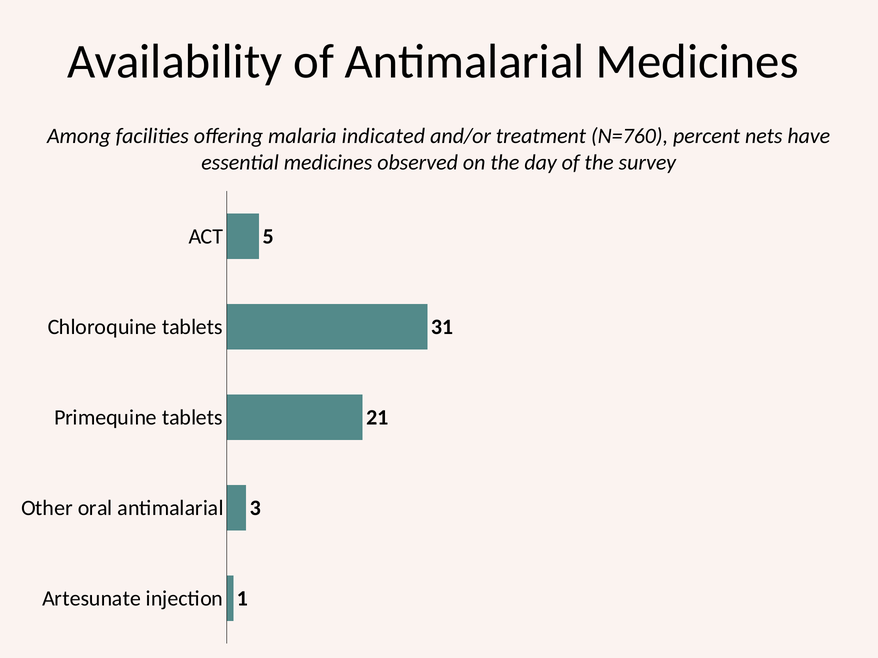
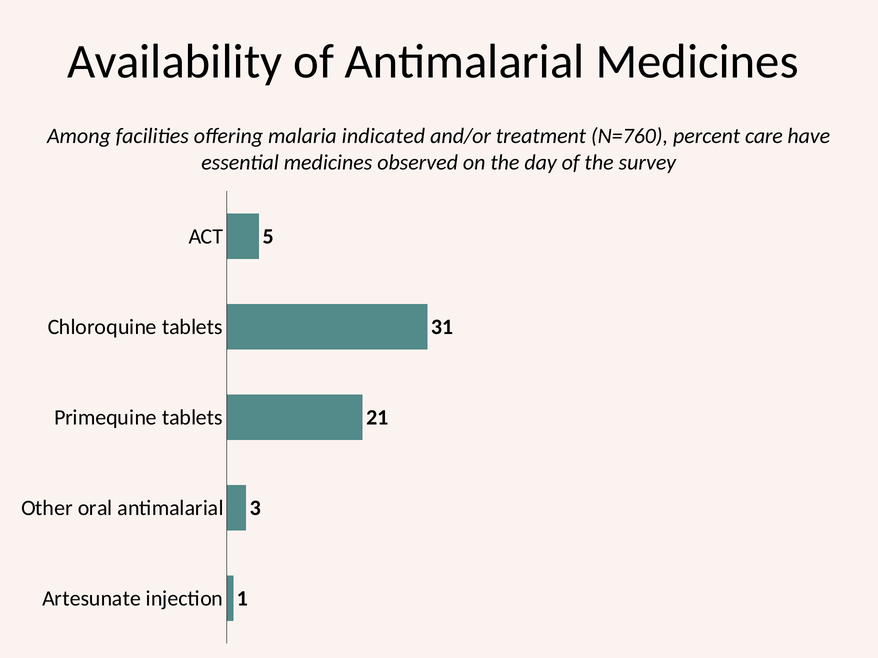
nets: nets -> care (764, 136)
